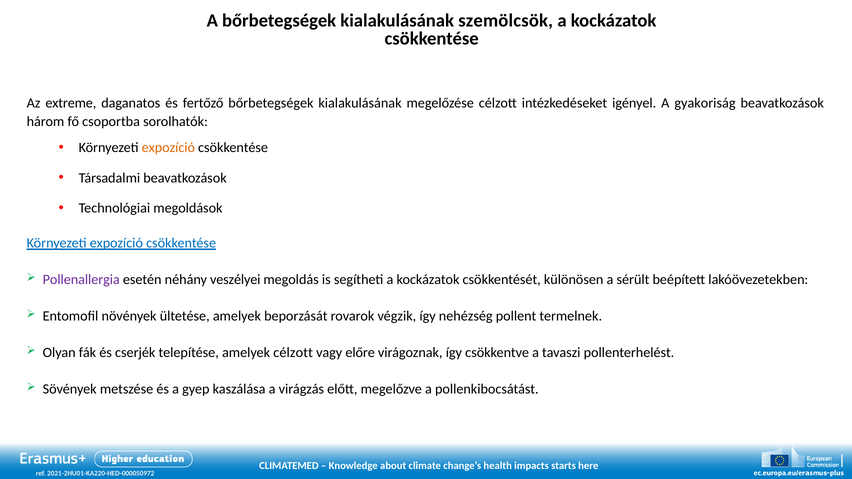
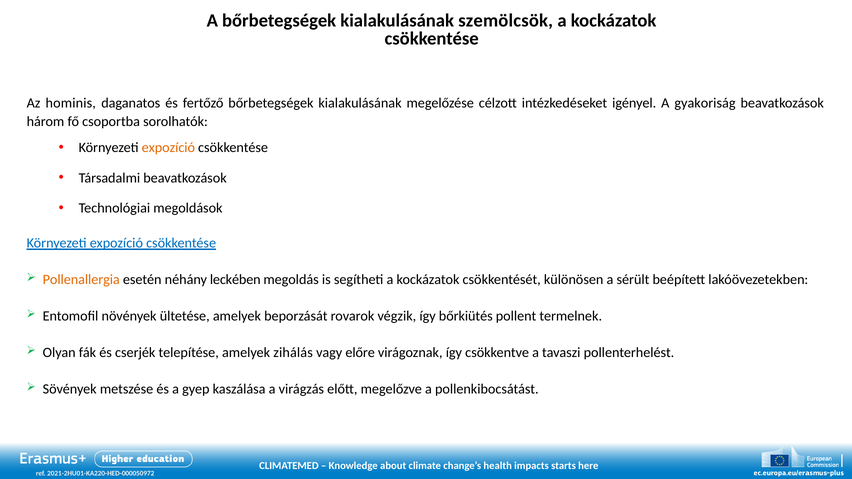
extreme: extreme -> hominis (71, 103)
Pollenallergia colour: purple -> orange (81, 280)
veszélyei: veszélyei -> leckében (235, 280)
nehézség: nehézség -> bőrkiütés (466, 316)
amelyek célzott: célzott -> zihálás (293, 353)
